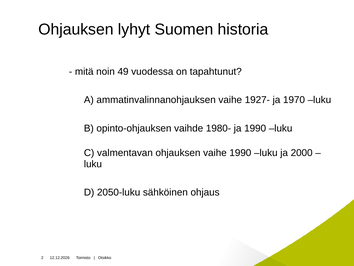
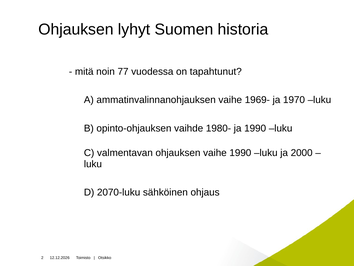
49: 49 -> 77 (123, 71)
1927-: 1927- -> 1969- (257, 100)
2050-luku: 2050-luku -> 2070-luku (119, 192)
